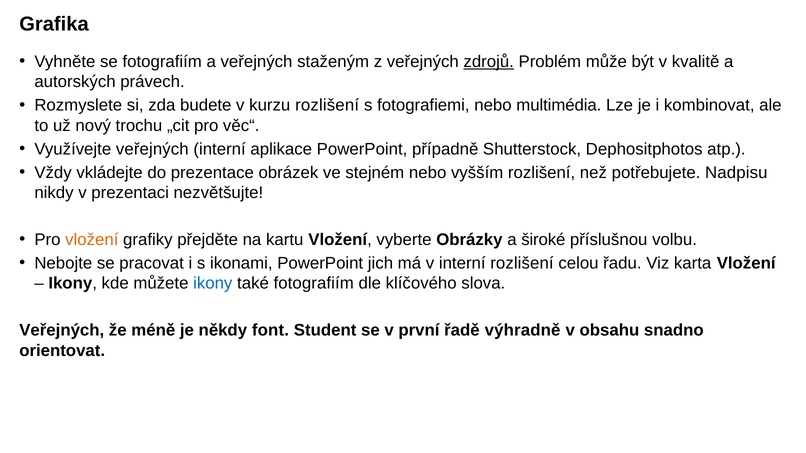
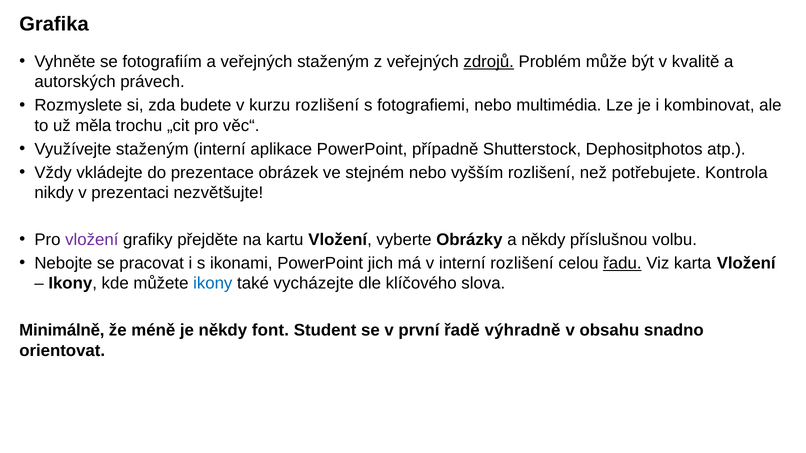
nový: nový -> měla (93, 126)
Využívejte veřejných: veřejných -> staženým (152, 149)
Nadpisu: Nadpisu -> Kontrola (736, 173)
vložení colour: orange -> purple (92, 240)
a široké: široké -> někdy (543, 240)
řadu underline: none -> present (622, 263)
také fotografiím: fotografiím -> vycházejte (314, 284)
Veřejných: Veřejných -> Minimálně (62, 331)
